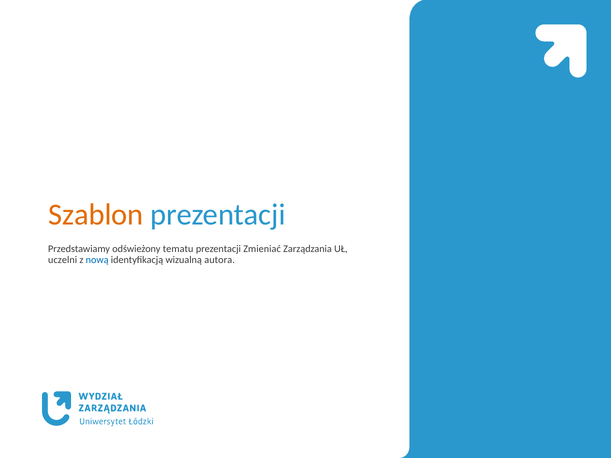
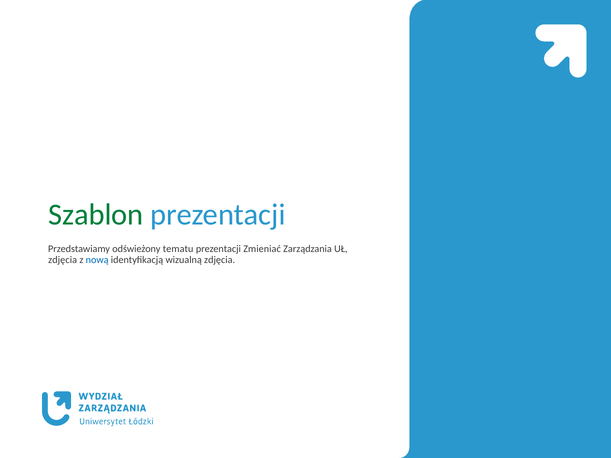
Szablon colour: orange -> green (96, 215)
uczelni: uczelni -> zdjęcia (63, 260)
wizualną autora: autora -> zdjęcia (220, 260)
